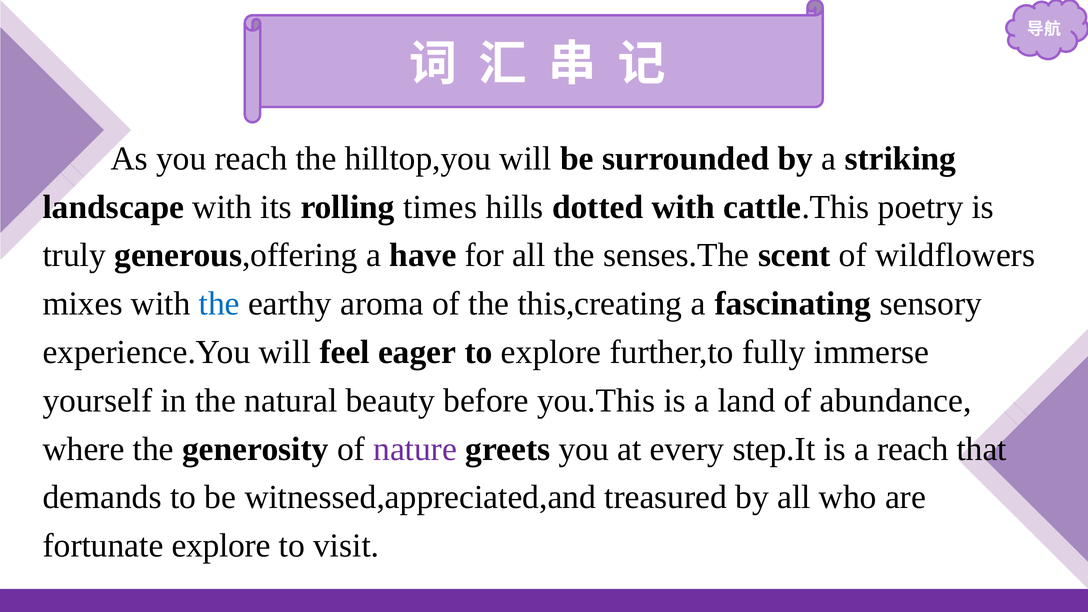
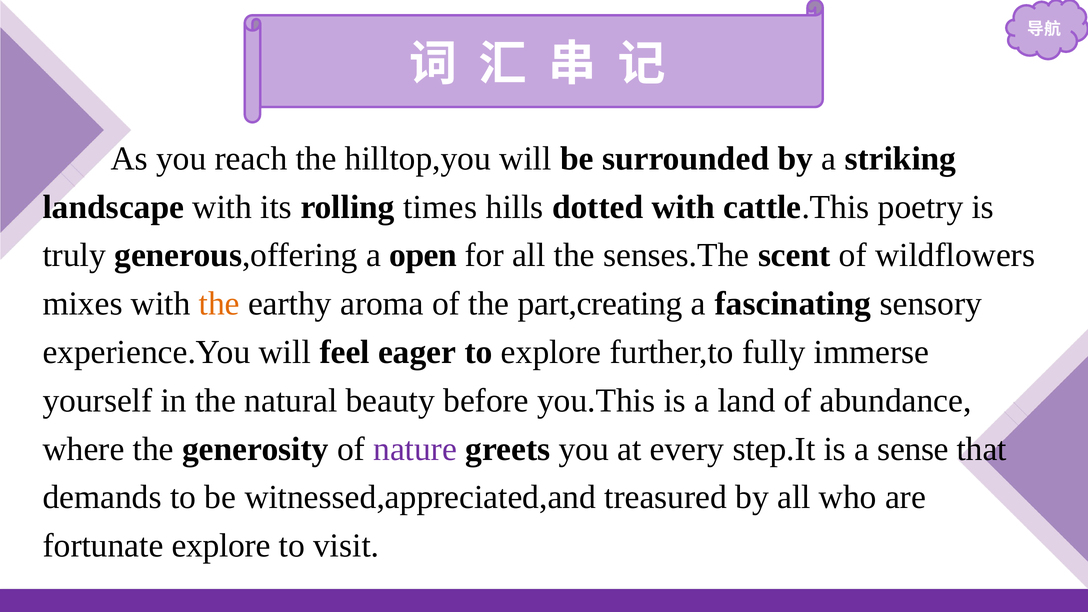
have: have -> open (423, 255)
the colour: blue -> orange (219, 304)
this,creating: this,creating -> part,creating (600, 304)
a reach: reach -> sense (913, 449)
